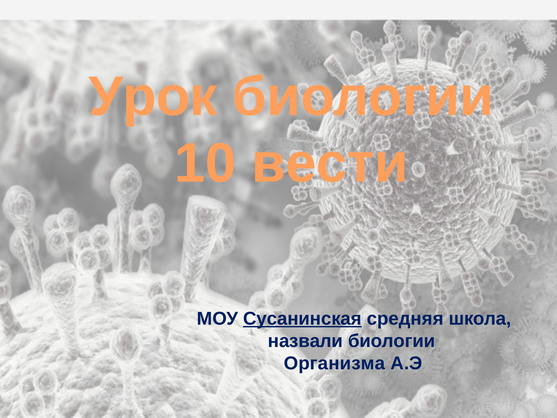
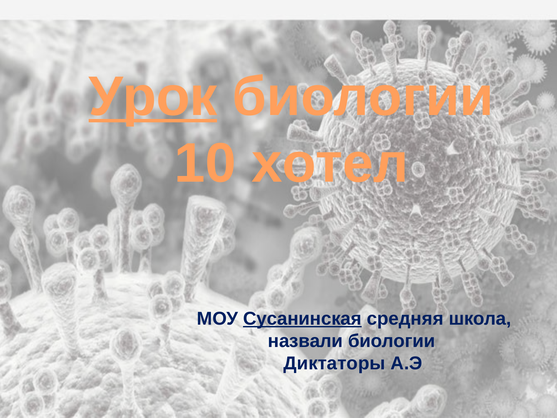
Урок underline: none -> present (153, 97)
вести: вести -> хотел (330, 163)
Организма: Организма -> Диктаторы (334, 363)
